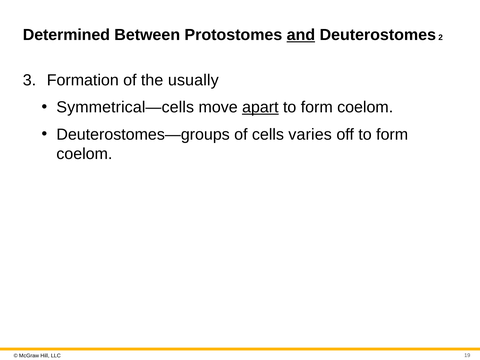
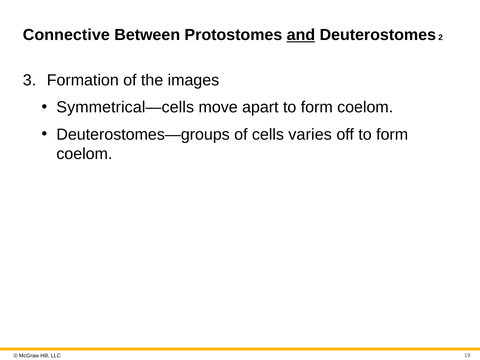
Determined: Determined -> Connective (66, 35)
usually: usually -> images (193, 80)
apart underline: present -> none (260, 107)
